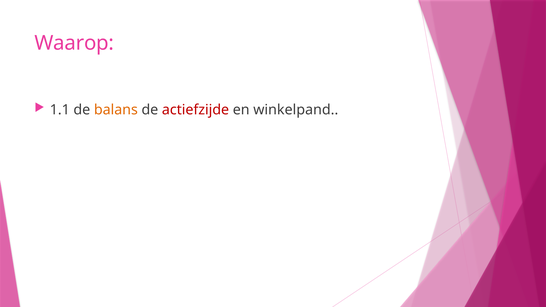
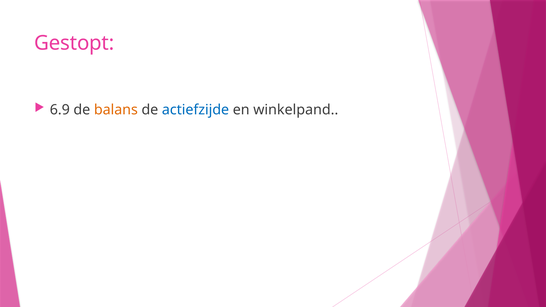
Waarop: Waarop -> Gestopt (74, 43)
1.1: 1.1 -> 6.9 (60, 110)
actiefzijde colour: red -> blue (196, 110)
